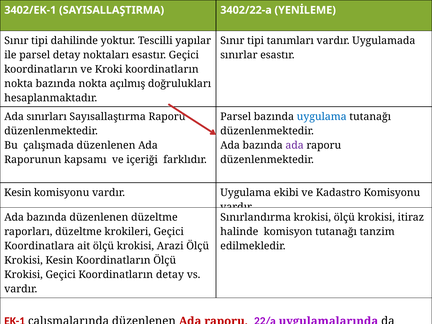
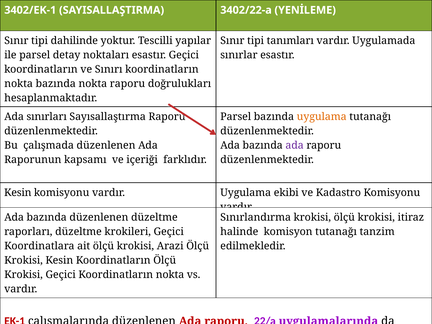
ve Kroki: Kroki -> Sınırı (109, 69)
nokta açılmış: açılmış -> raporu (127, 84)
uygulama colour: blue -> orange (322, 117)
Geçici Koordinatların detay: detay -> nokta (170, 275)
